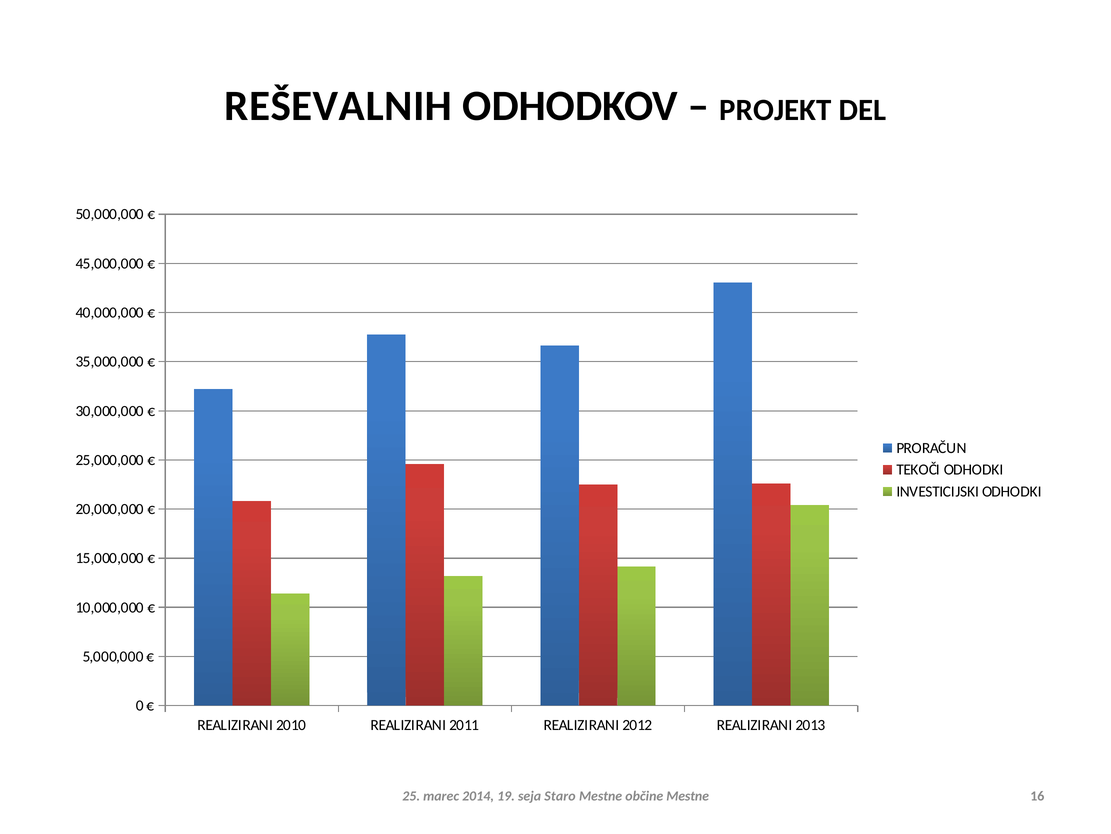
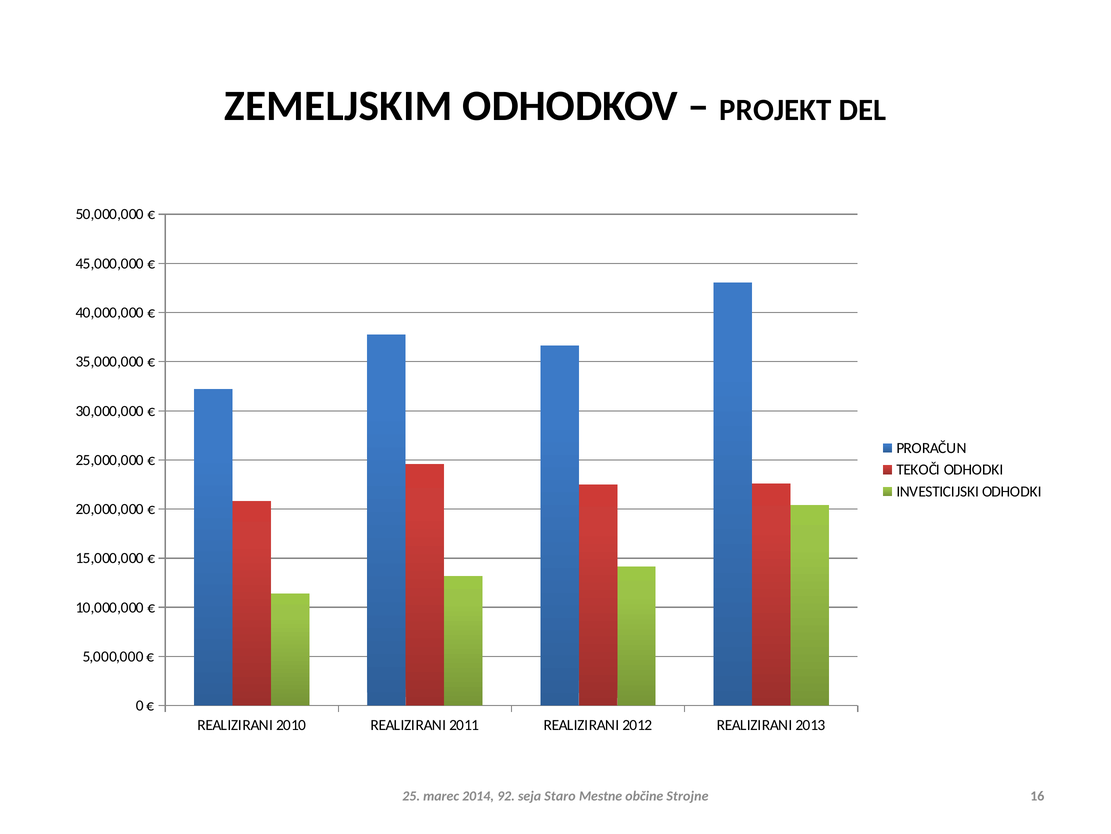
REŠEVALNIH: REŠEVALNIH -> ZEMELJSKIM (338, 106)
19: 19 -> 92 (506, 795)
občine Mestne: Mestne -> Strojne (687, 795)
